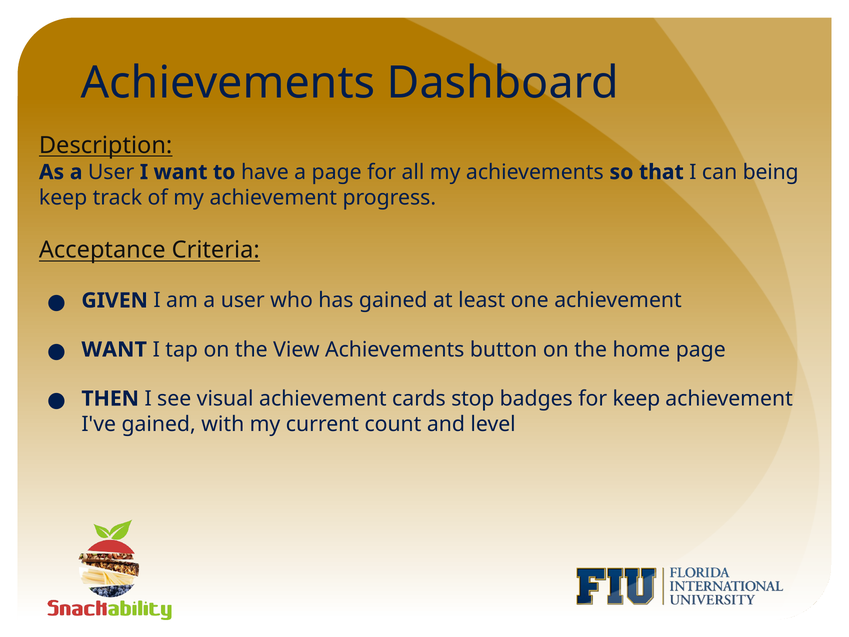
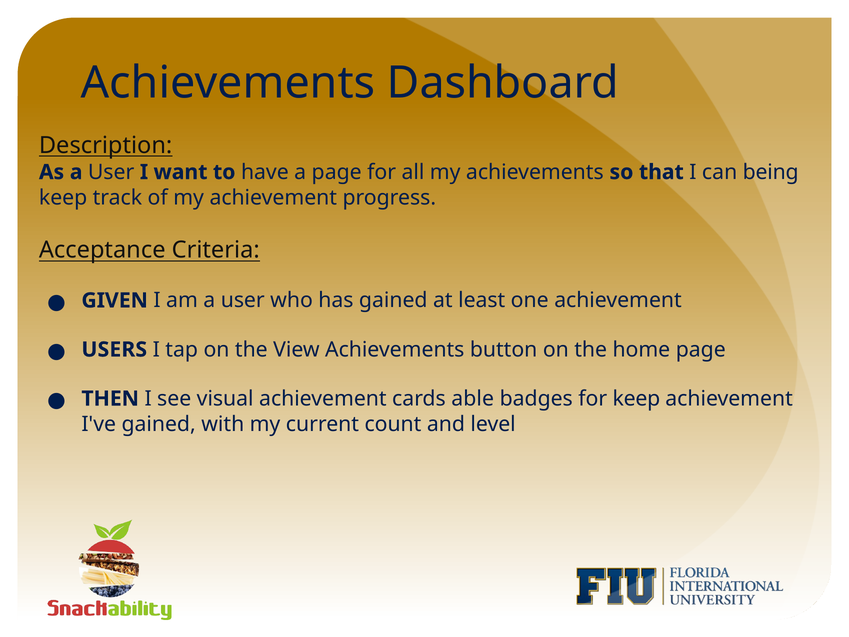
WANT: WANT -> USERS (114, 349)
stop: stop -> able (473, 399)
